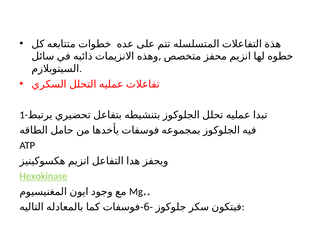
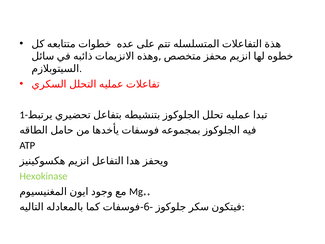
Hexokinase underline: present -> none (43, 176)
